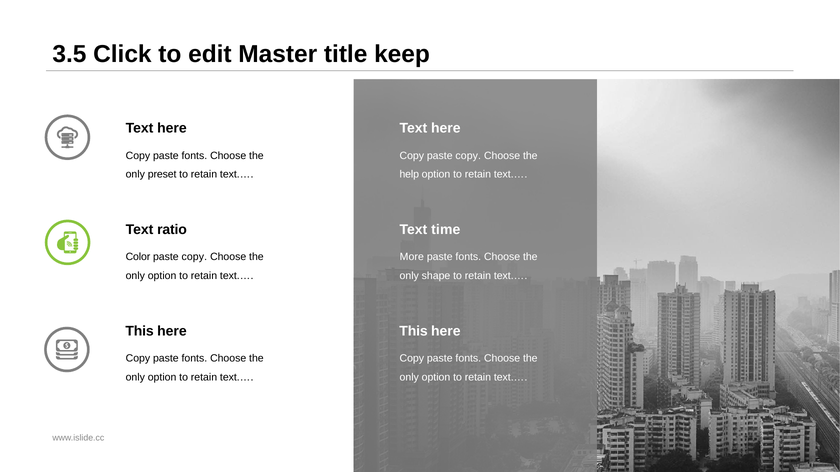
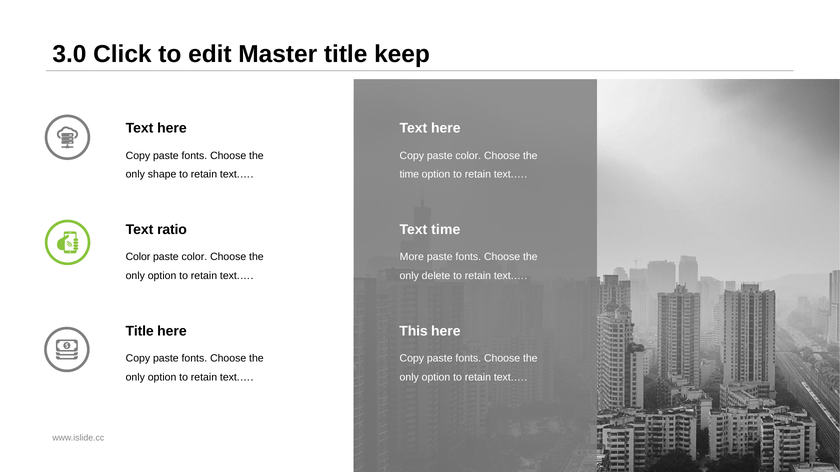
3.5: 3.5 -> 3.0 (69, 54)
Copy paste copy: copy -> color (468, 156)
preset: preset -> shape (162, 175)
help: help -> time (409, 175)
copy: copy -> color (194, 257)
shape: shape -> delete (436, 276)
This: This -> Title (140, 331)
